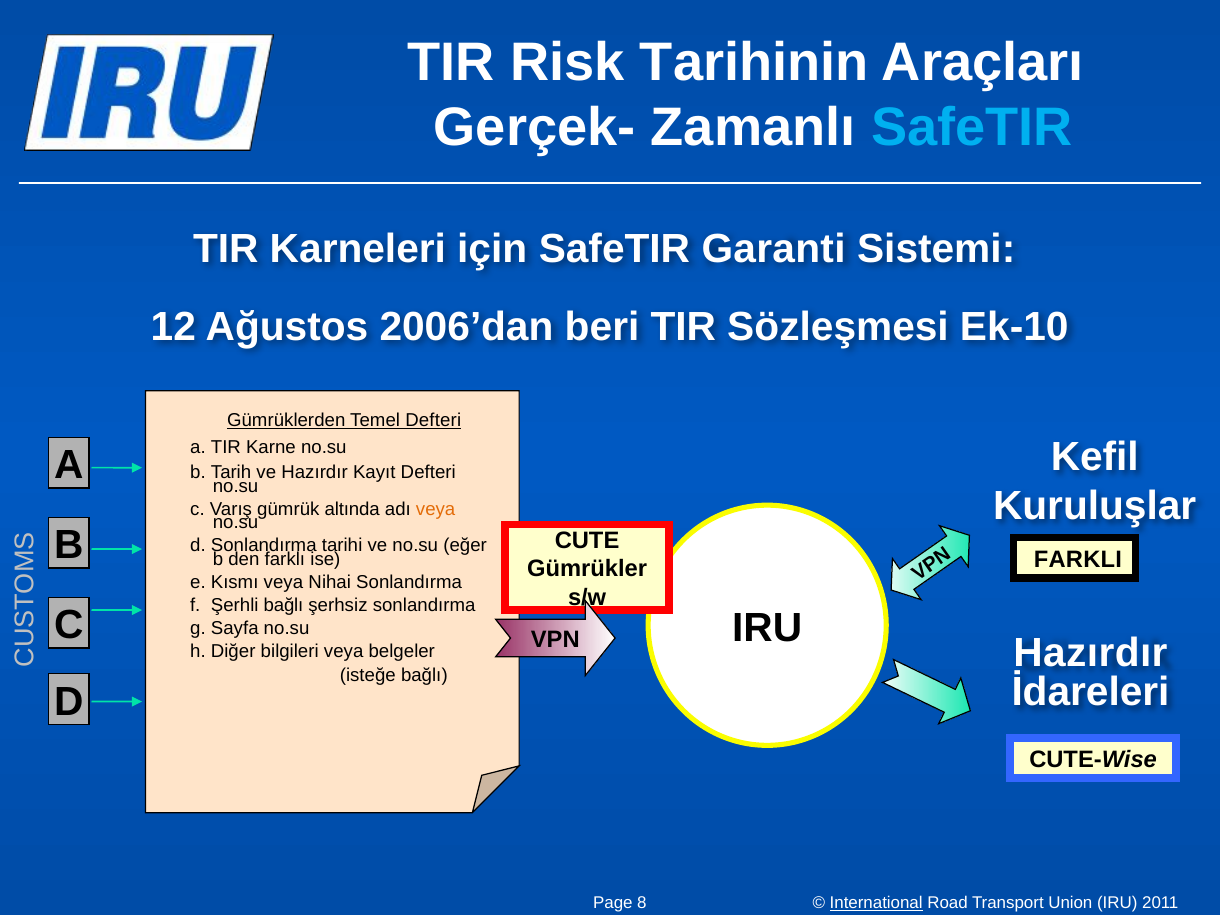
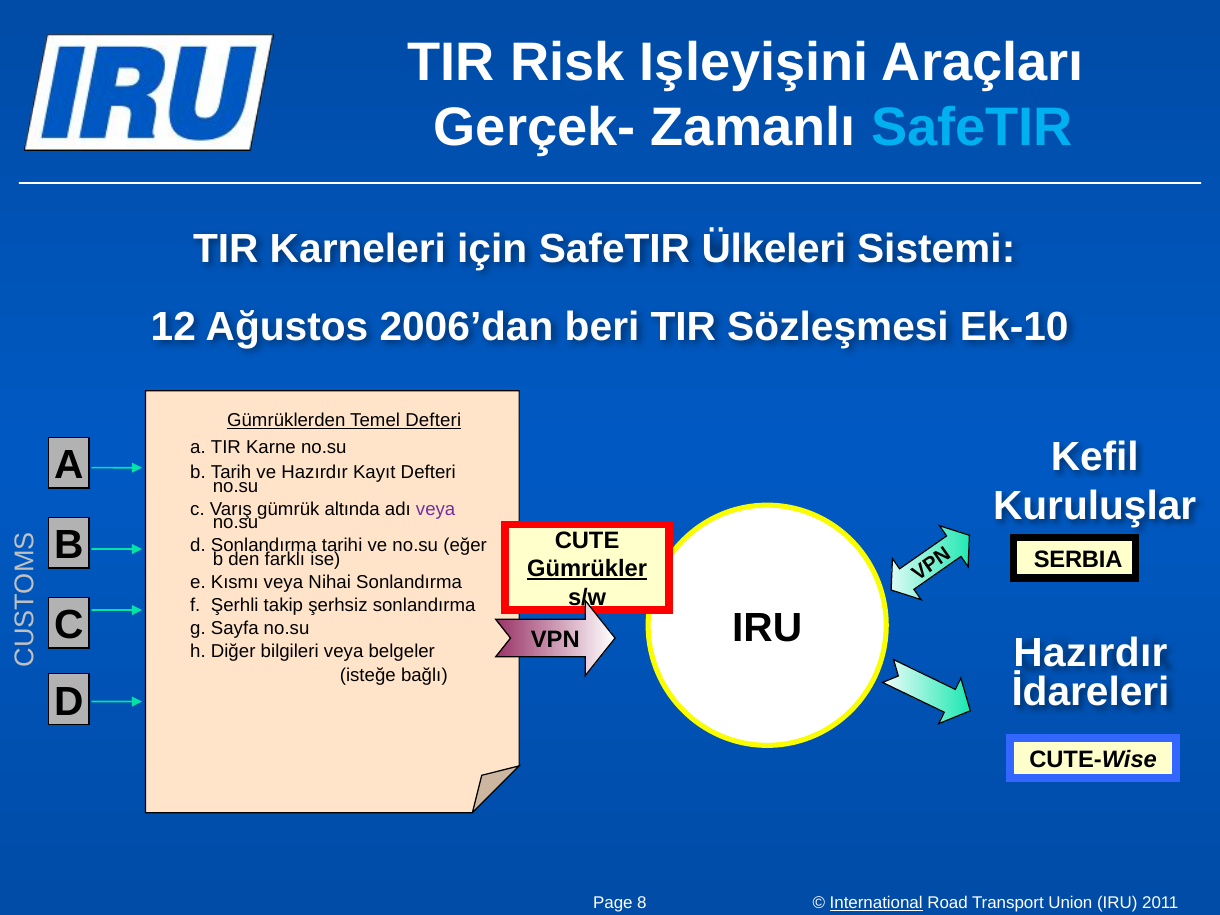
Tarihinin: Tarihinin -> Işleyişini (754, 63)
Garanti: Garanti -> Ülkeleri (774, 249)
veya colour: orange -> purple (436, 509)
FARKLI: FARKLI -> SERBIA (1078, 559)
Gümrükler underline: none -> present (587, 569)
Şerhli bağlı: bağlı -> takip (283, 606)
